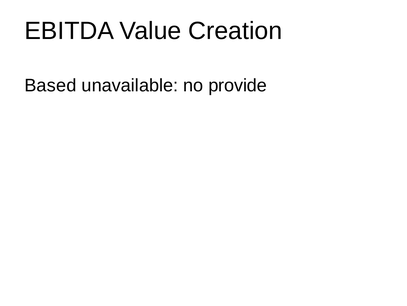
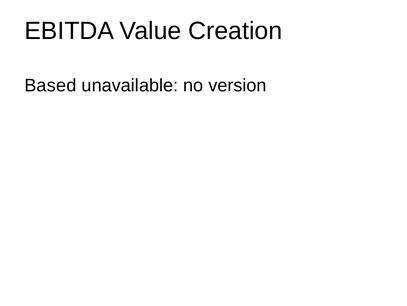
provide: provide -> version (238, 85)
